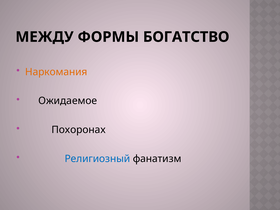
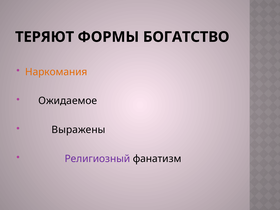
МЕЖДУ: МЕЖДУ -> ТЕРЯЮТ (45, 37)
Похоронах: Похоронах -> Выражены (79, 130)
Религиозный colour: blue -> purple (97, 159)
